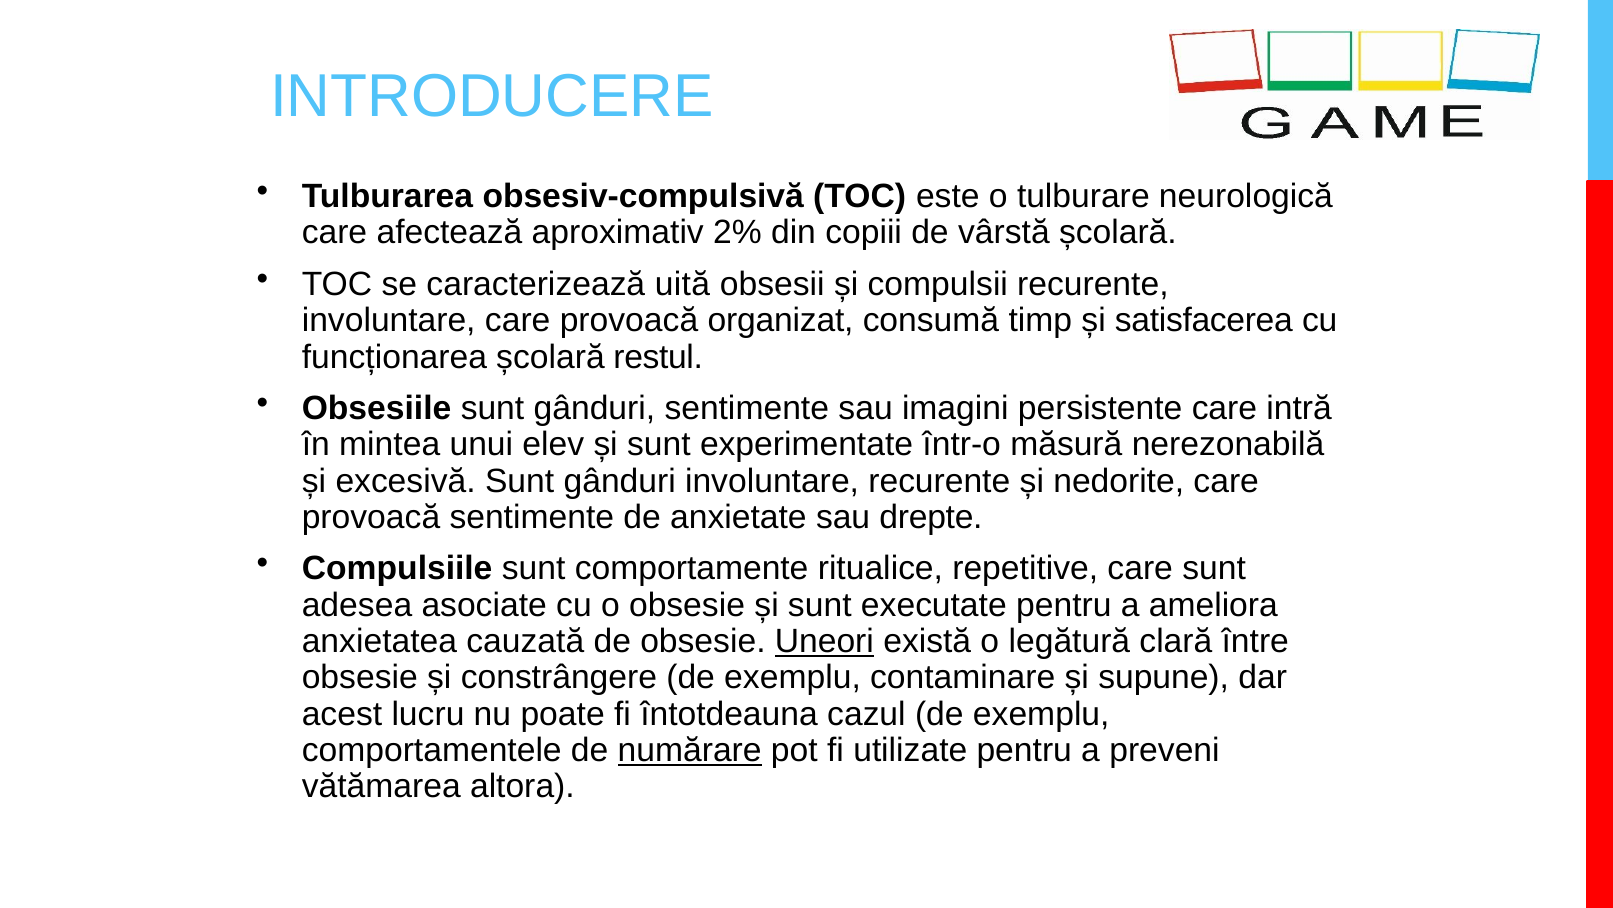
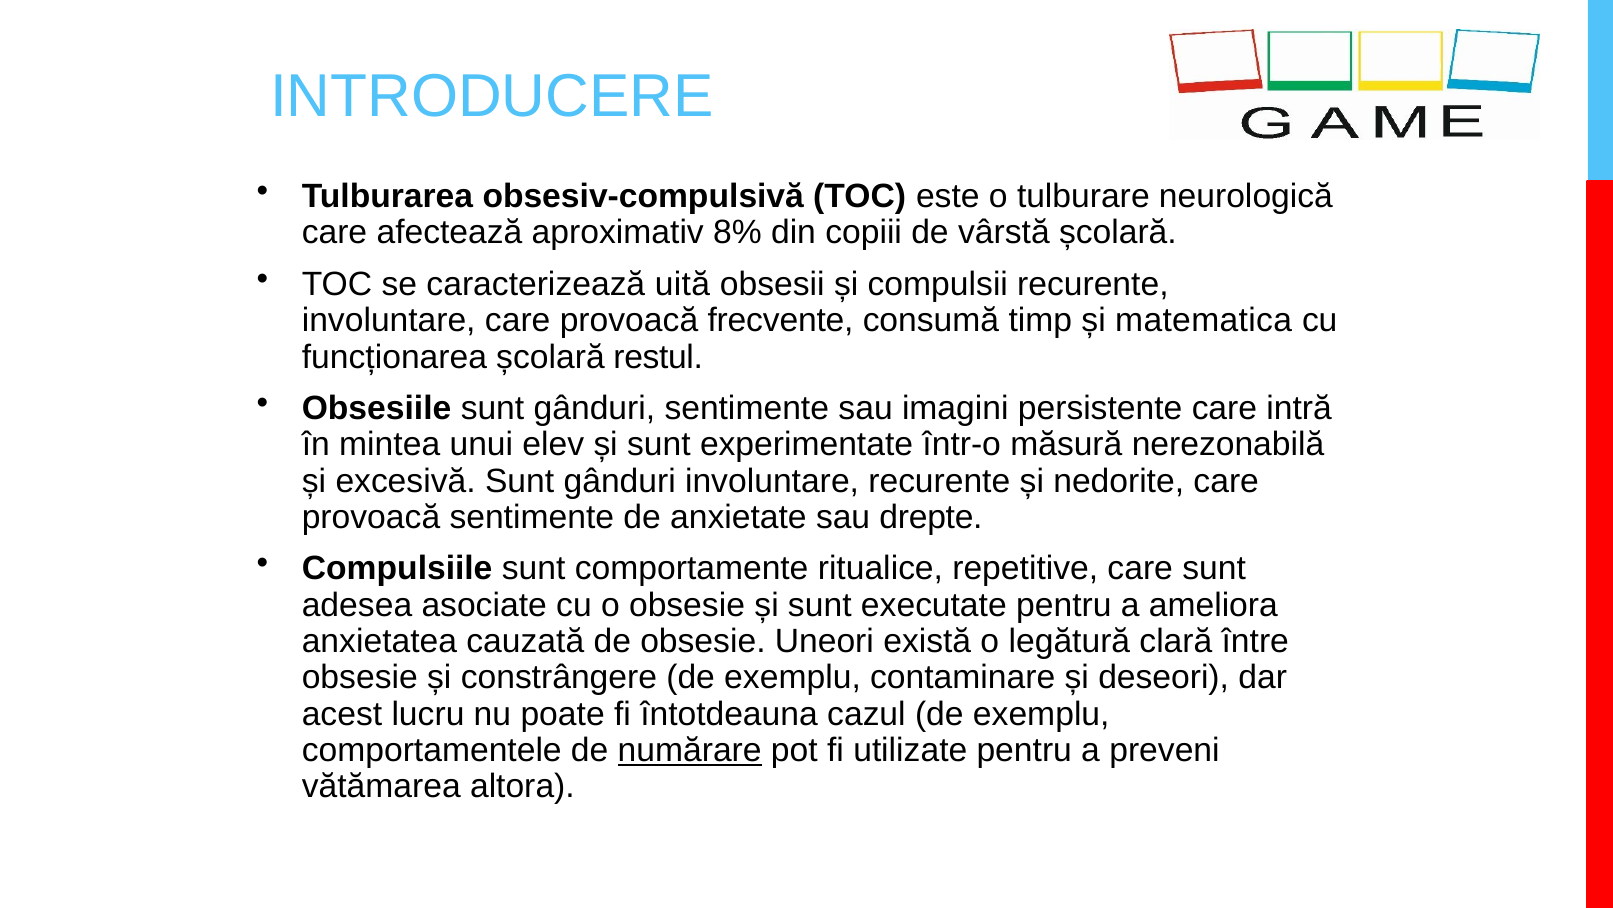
2%: 2% -> 8% (737, 233)
organizat: organizat -> frecvente (781, 320)
satisfacerea: satisfacerea -> matematica (1204, 320)
Uneori underline: present -> none (824, 641)
supune: supune -> deseori (1164, 677)
